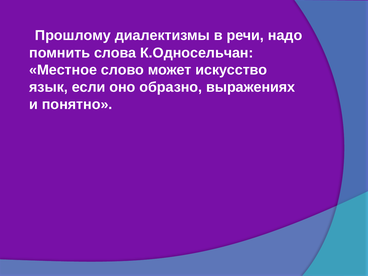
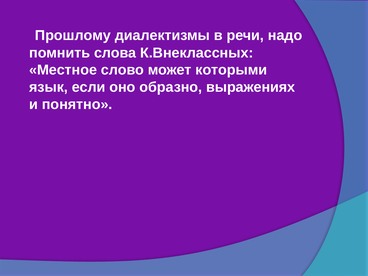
К.Односельчан: К.Односельчан -> К.Внеклассных (197, 53)
искусство: искусство -> которыми (231, 70)
